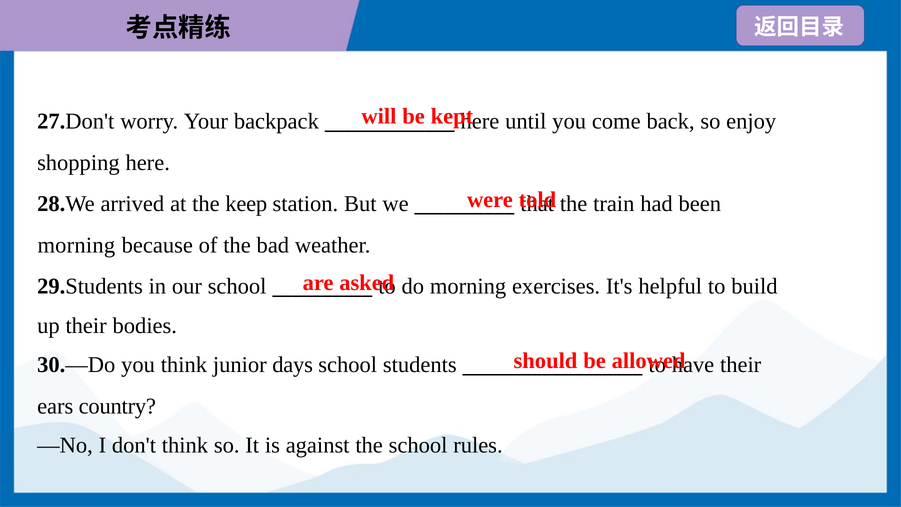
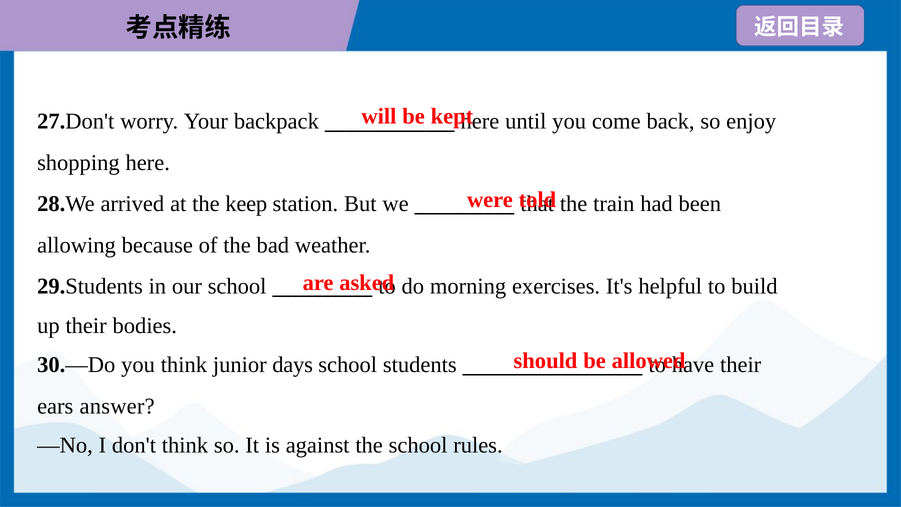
morning: morning -> allowing (76, 245)
country: country -> answer (117, 406)
